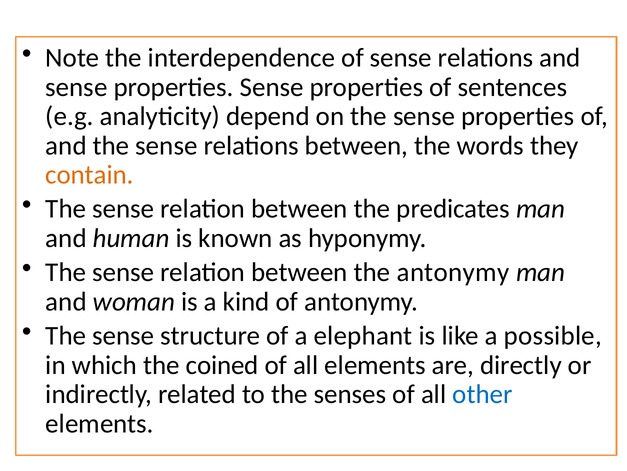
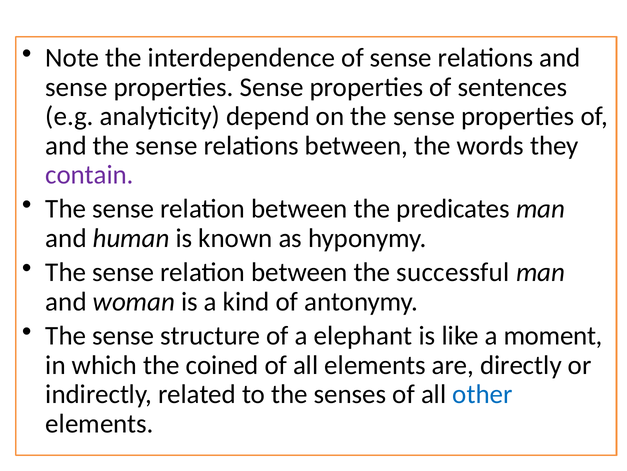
contain colour: orange -> purple (90, 175)
the antonymy: antonymy -> successful (453, 272)
possible: possible -> moment (553, 335)
